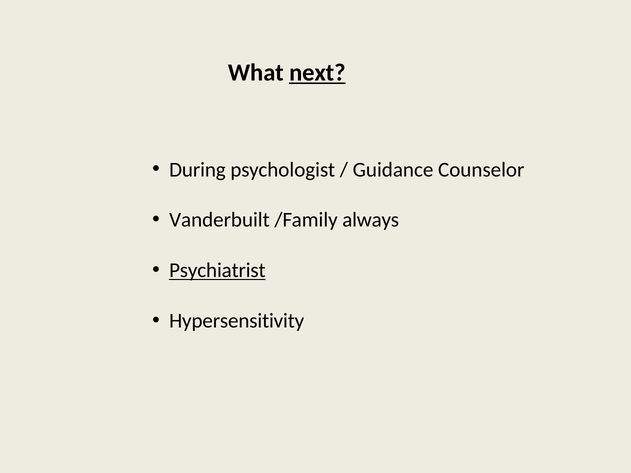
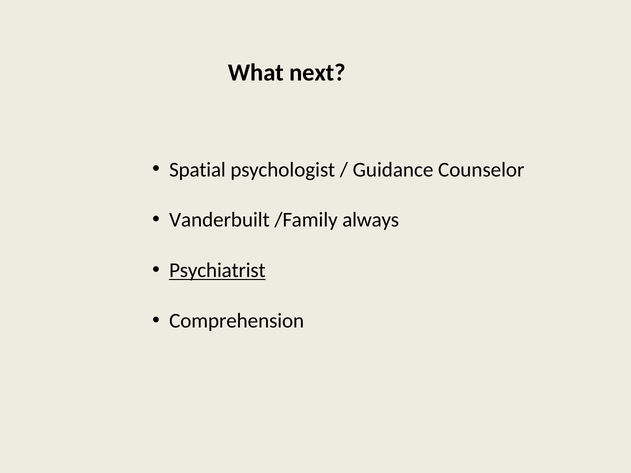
next underline: present -> none (317, 73)
During: During -> Spatial (197, 170)
Hypersensitivity: Hypersensitivity -> Comprehension (237, 321)
